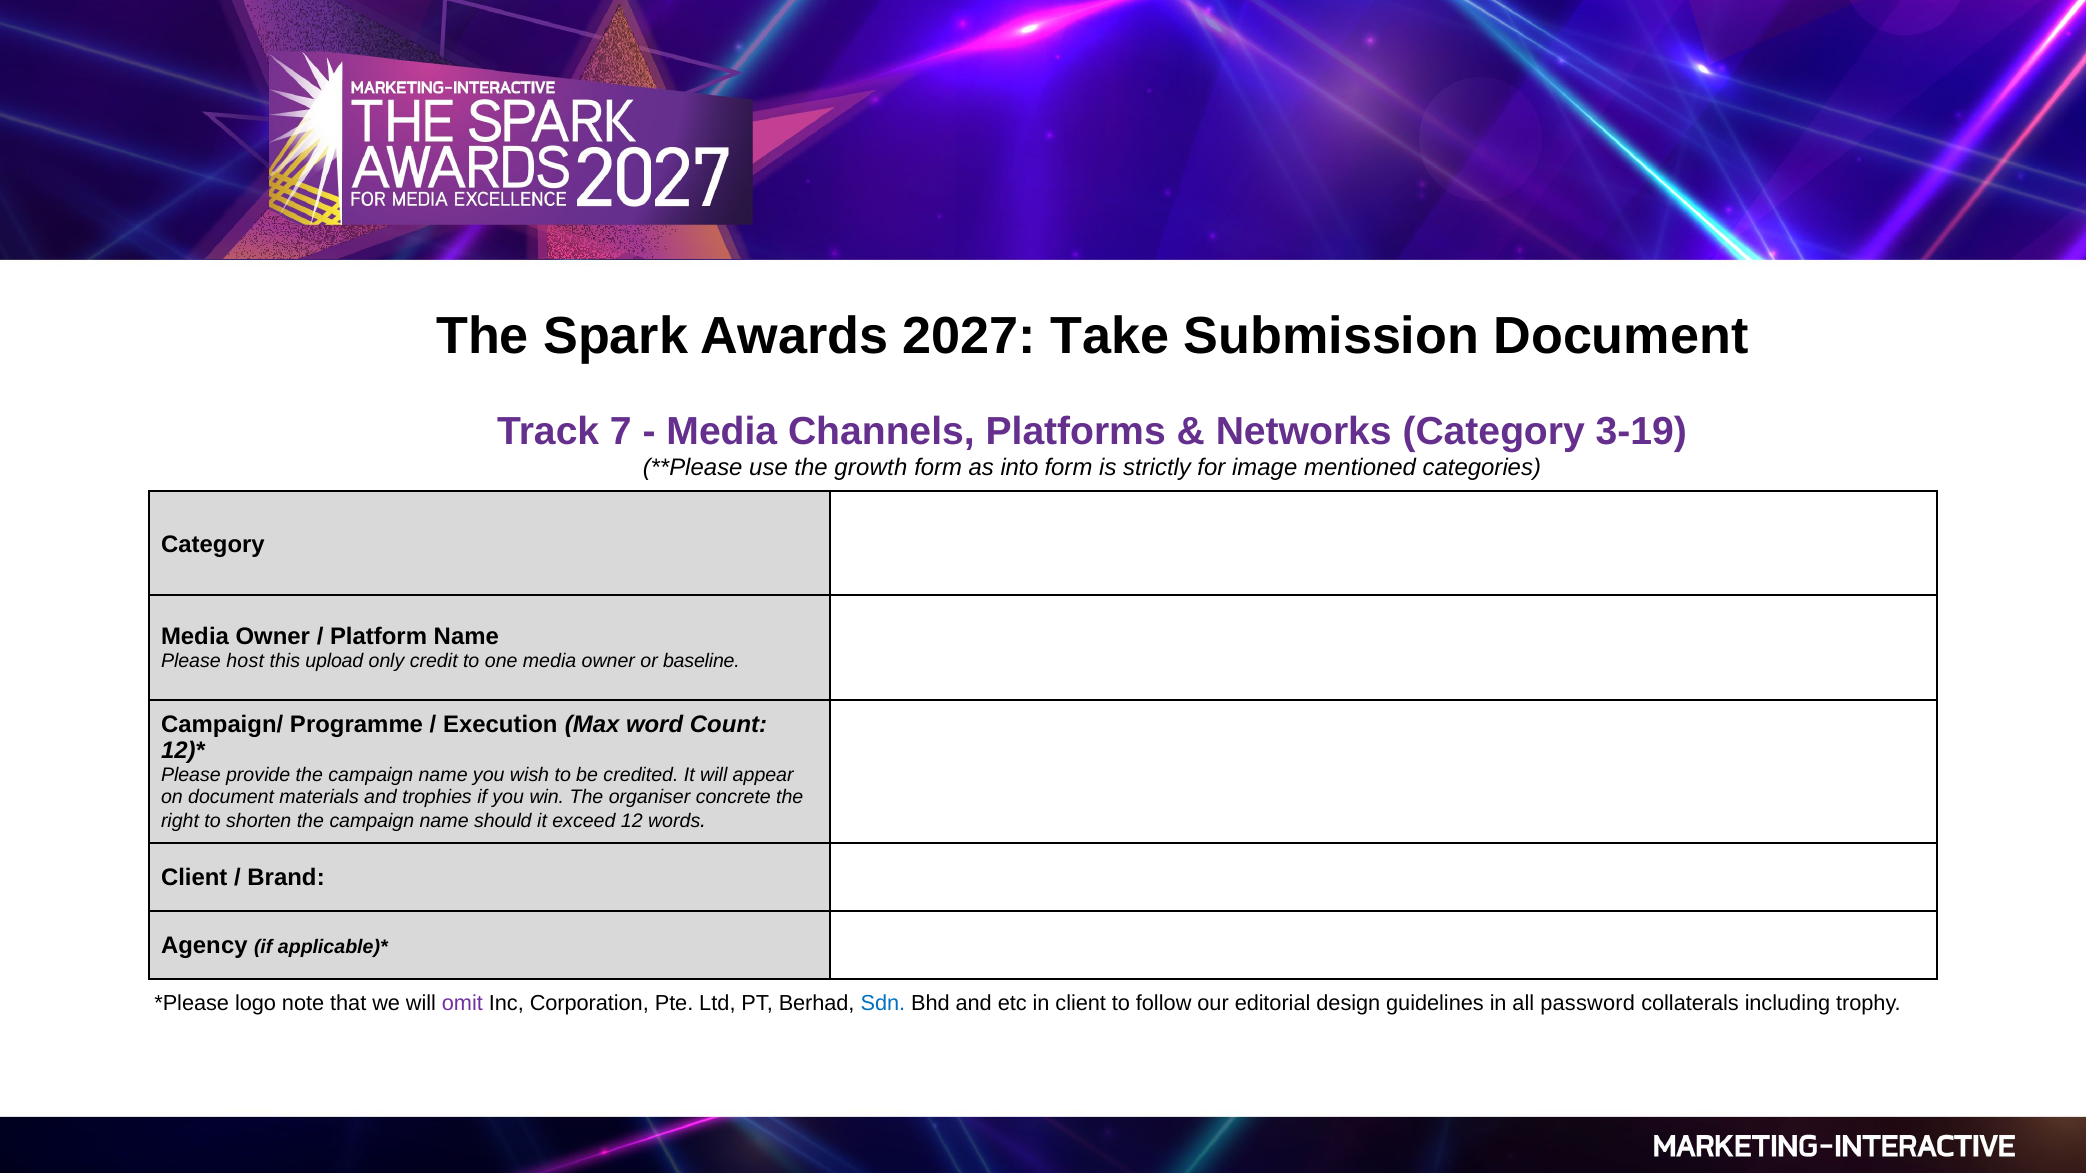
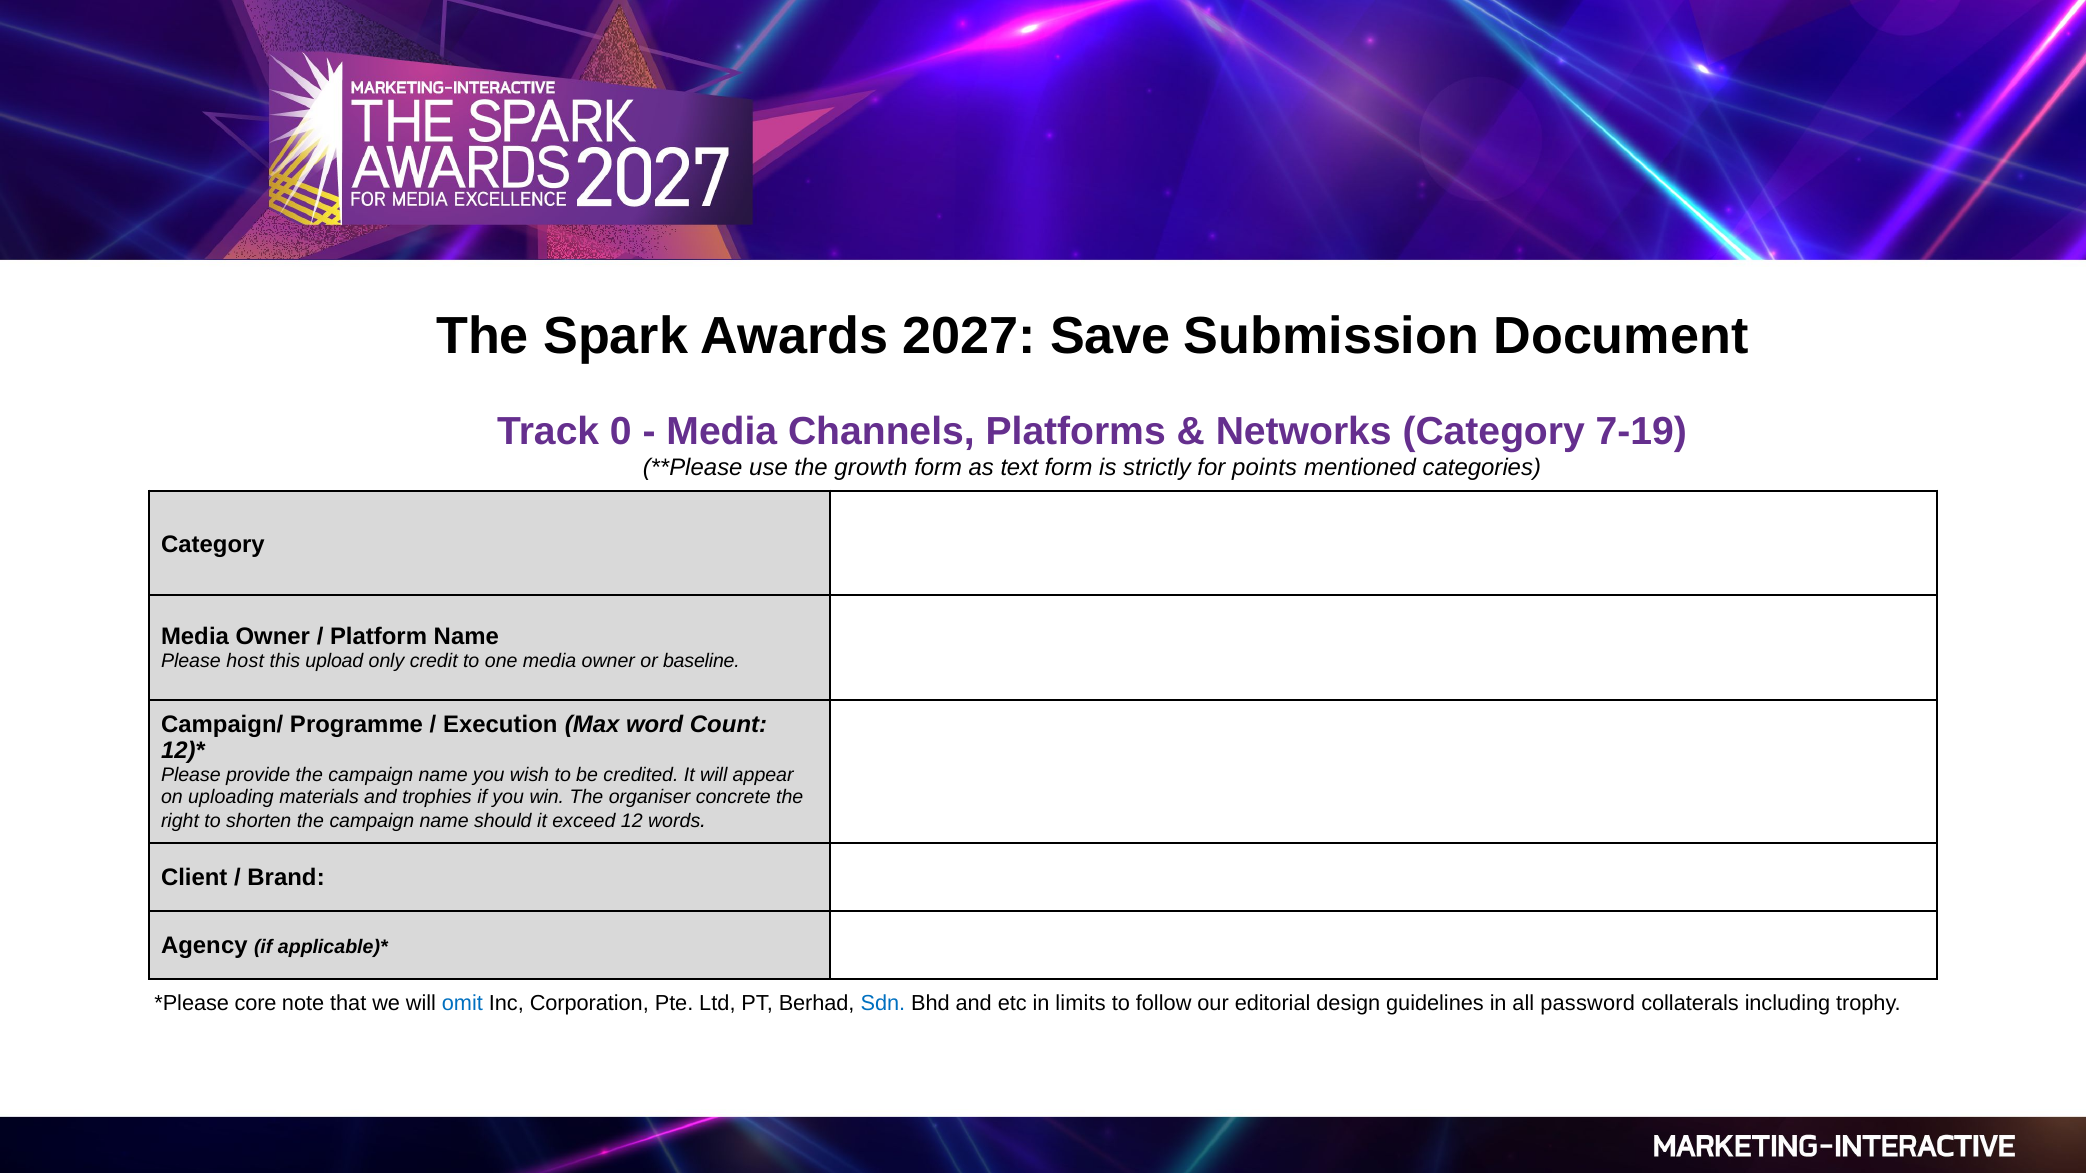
Take: Take -> Save (1110, 336)
7: 7 -> 0 (621, 431)
3-19: 3-19 -> 7-19 (1641, 431)
into: into -> text (1019, 468)
image: image -> points (1265, 468)
on document: document -> uploading (231, 797)
logo: logo -> core (256, 1003)
omit colour: purple -> blue (462, 1003)
in client: client -> limits (1081, 1003)
